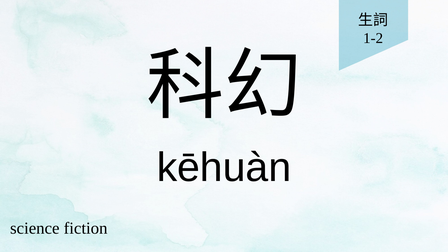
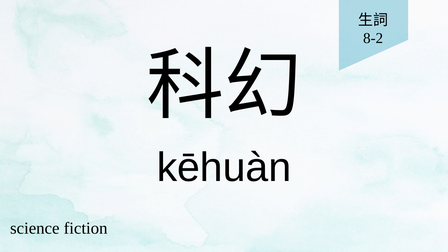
1-2: 1-2 -> 8-2 (373, 38)
